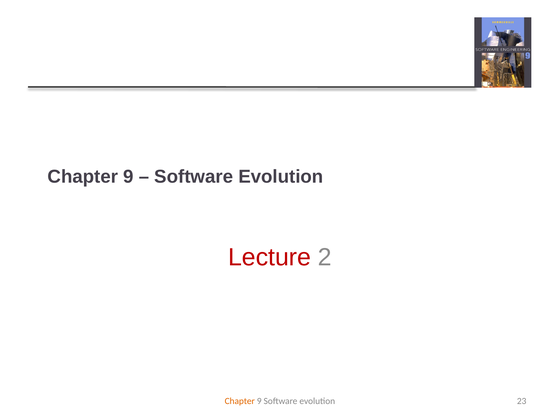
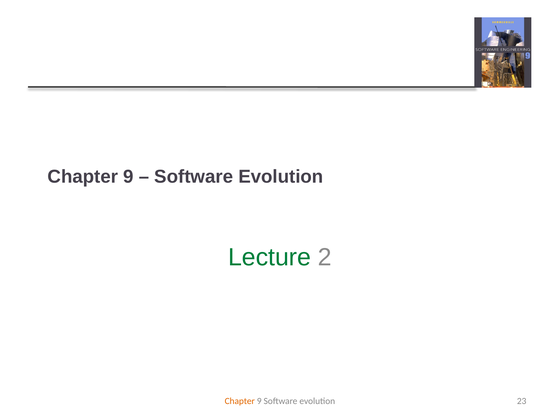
Lecture colour: red -> green (270, 257)
